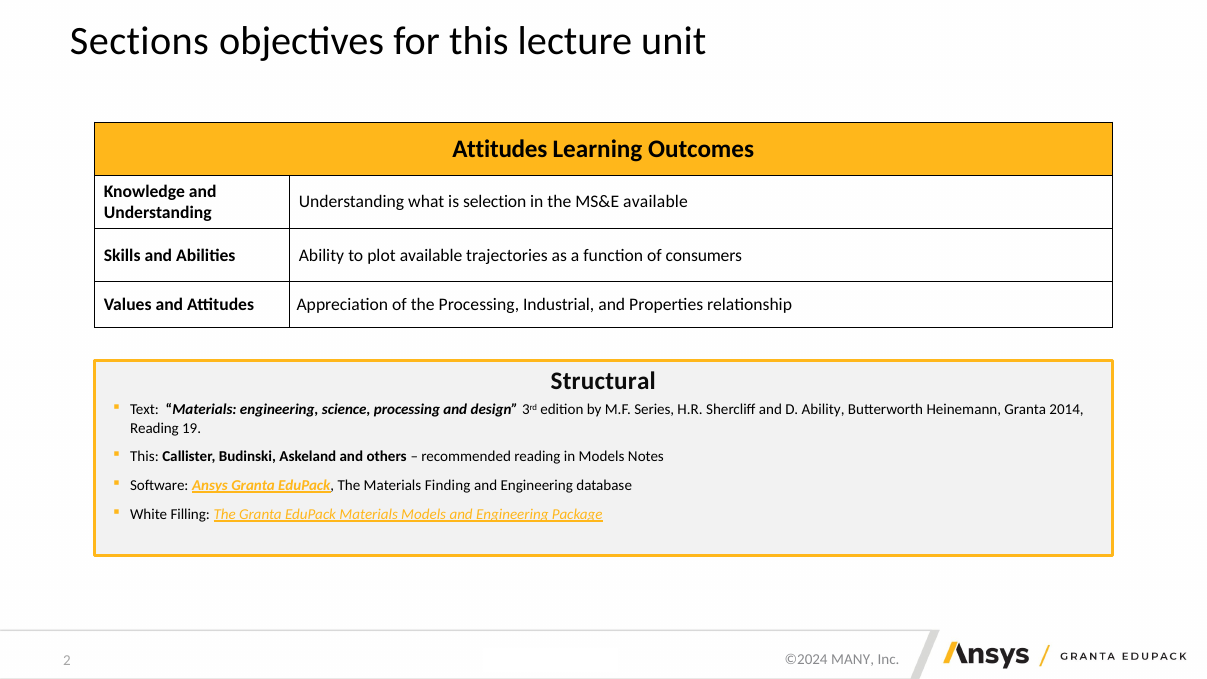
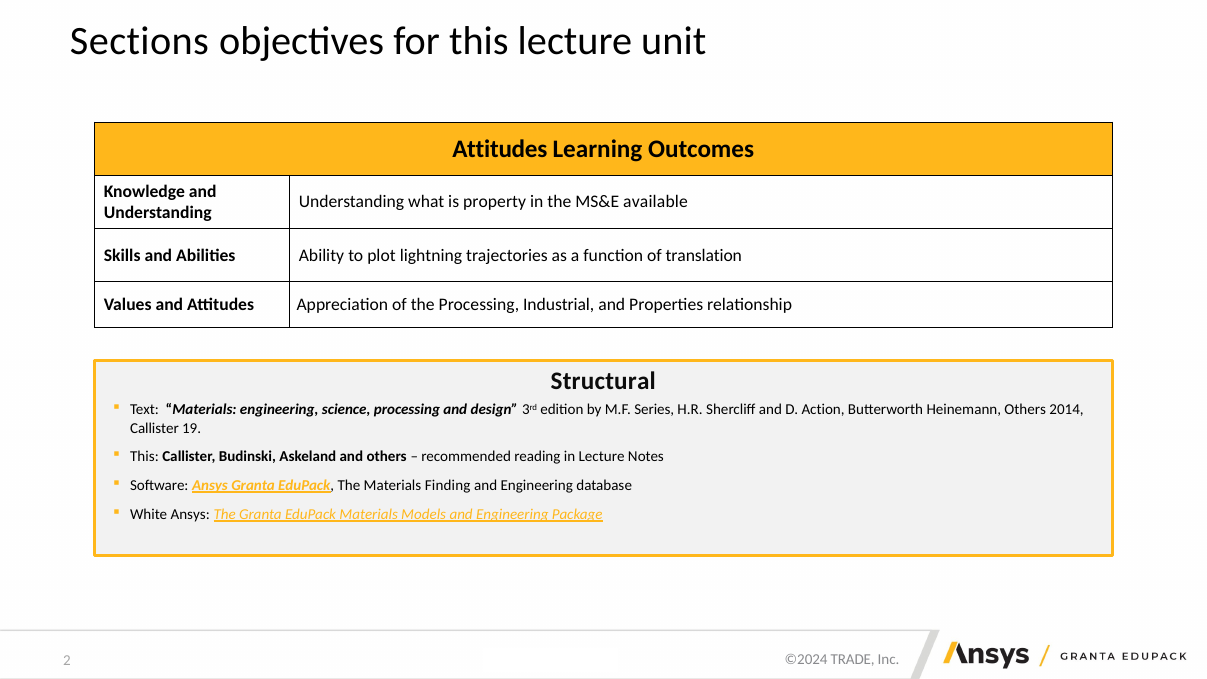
selection: selection -> property (495, 202)
plot available: available -> lightning (431, 255)
consumers: consumers -> translation (704, 255)
D Ability: Ability -> Action (823, 410)
Heinemann Granta: Granta -> Others (1025, 410)
Reading: Reading -> Callister (154, 428)
in Models: Models -> Lecture (602, 457)
White Filling: Filling -> Ansys (190, 514)
MANY: MANY -> TRADE (853, 659)
